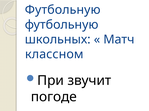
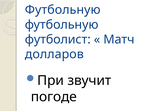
школьных: школьных -> футболист (58, 40)
классном: классном -> долларов (54, 55)
